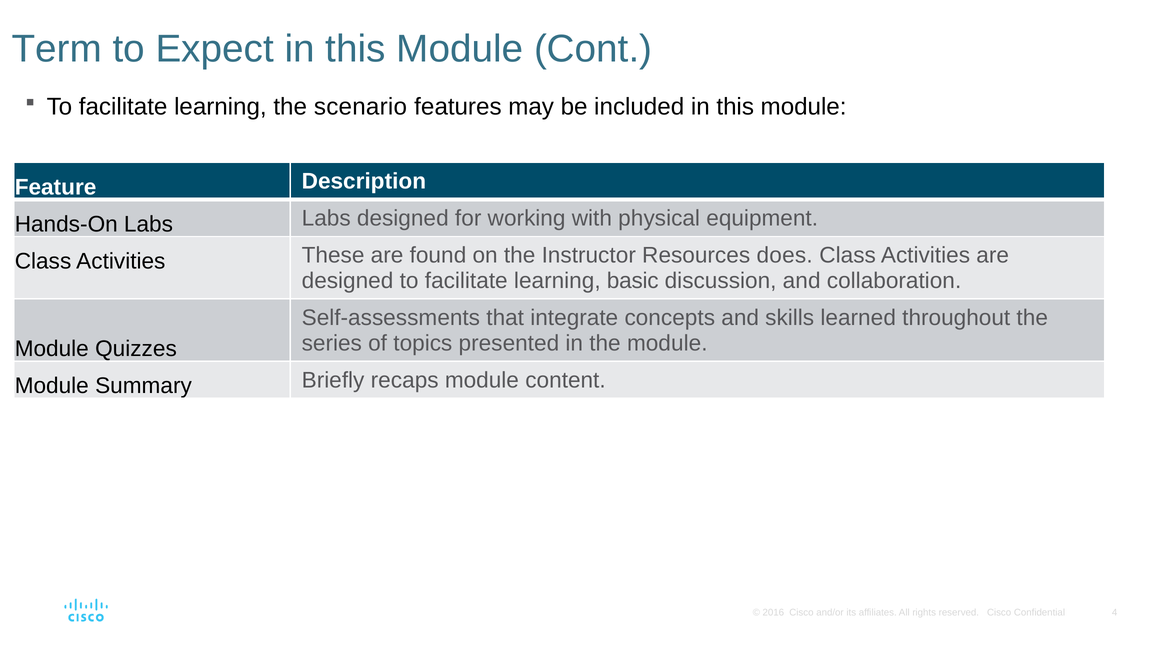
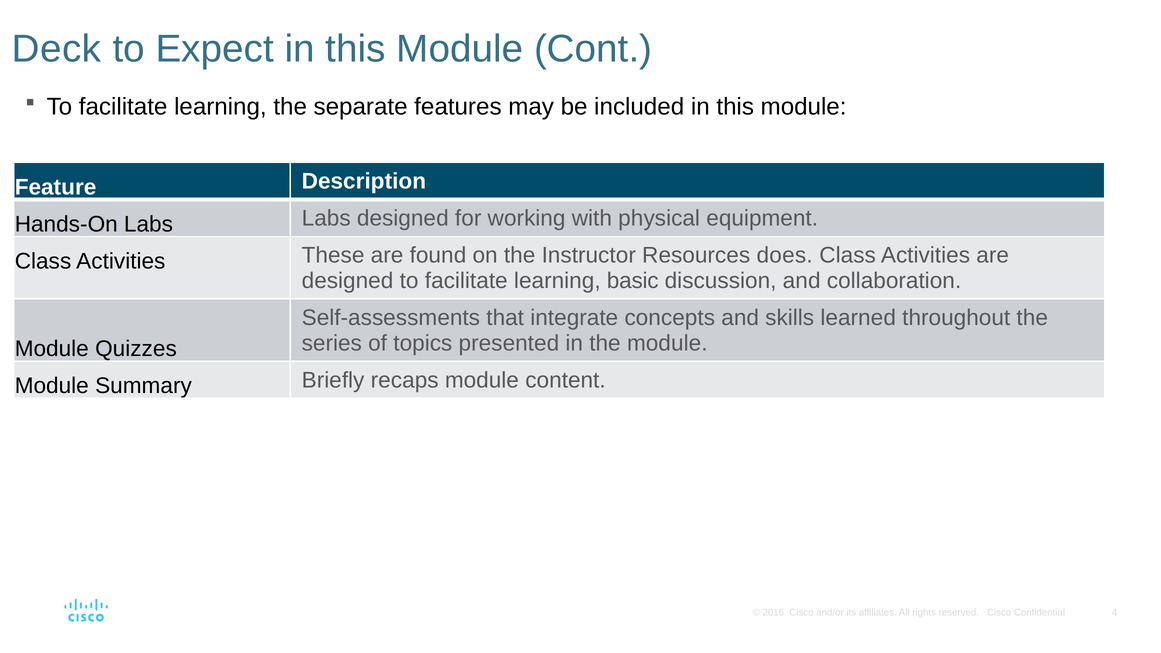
Term: Term -> Deck (57, 49)
scenario: scenario -> separate (361, 107)
